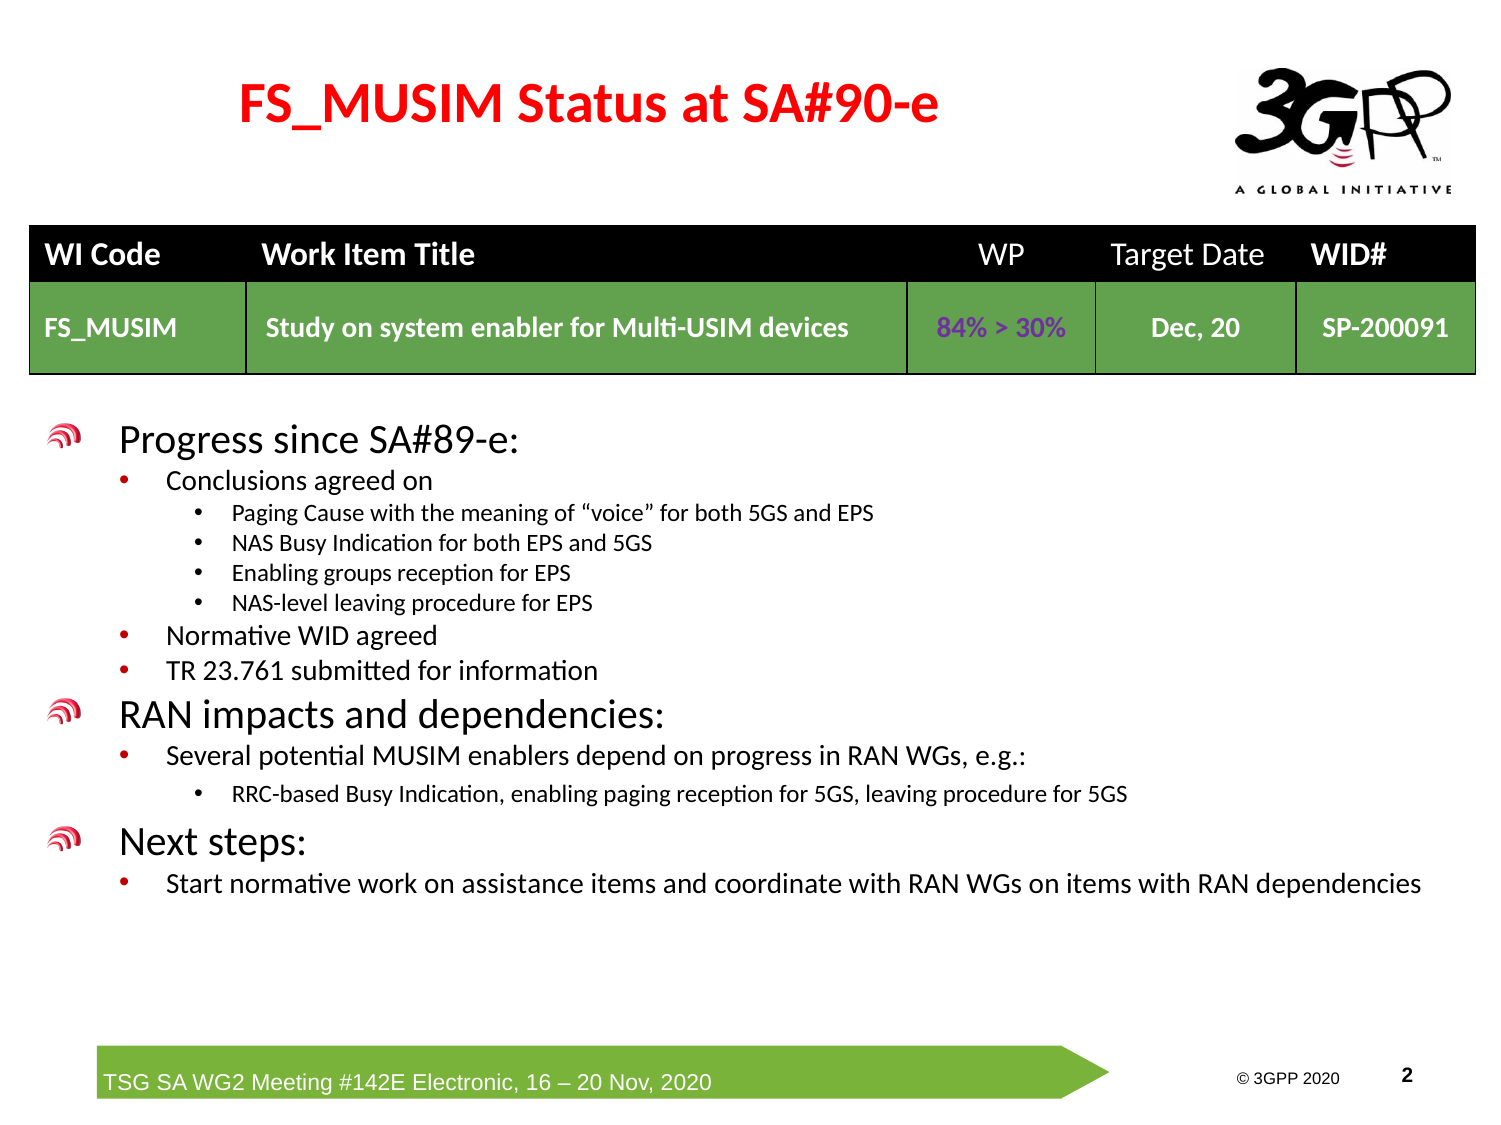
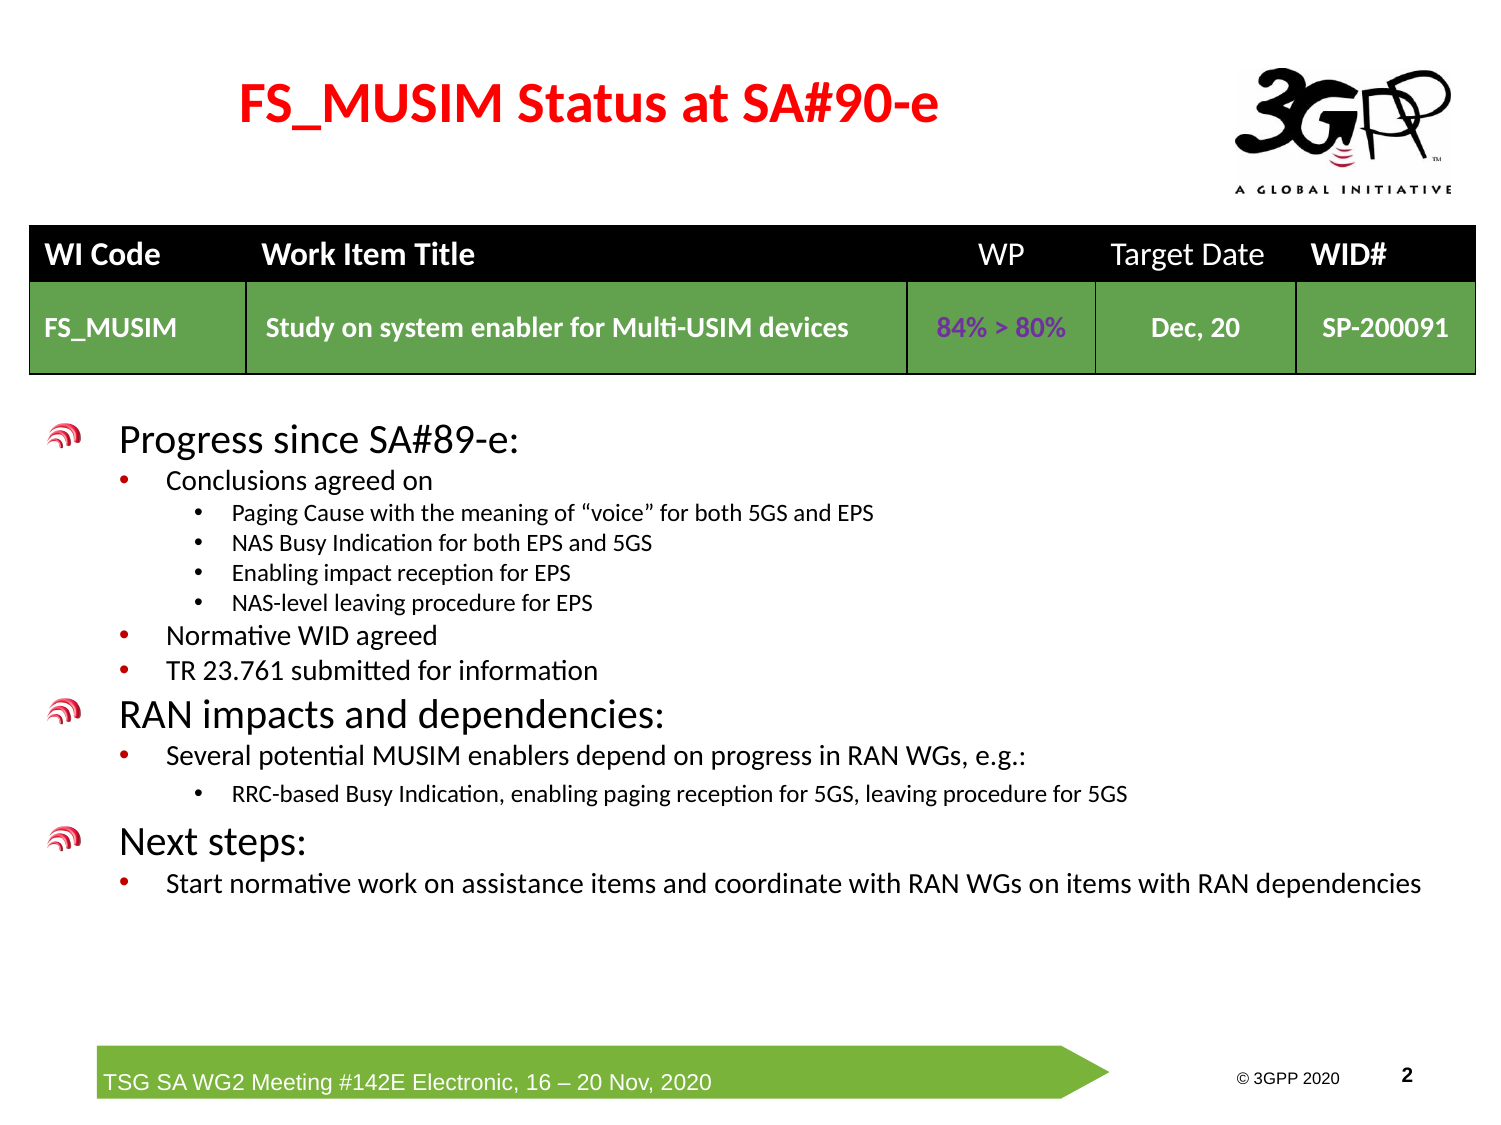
30%: 30% -> 80% (1041, 329)
groups: groups -> impact (358, 574)
